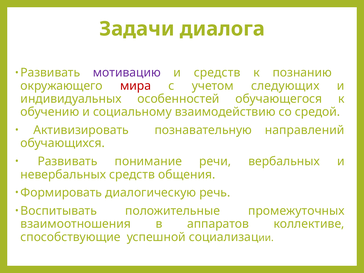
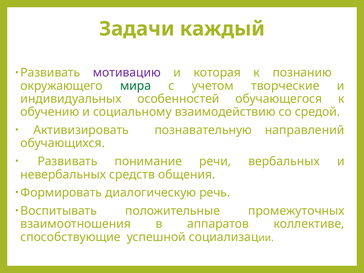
диалога: диалога -> каждый (222, 29)
и средств: средств -> которая (217, 73)
мира colour: red -> green (136, 86)
следующих: следующих -> творческие (285, 86)
